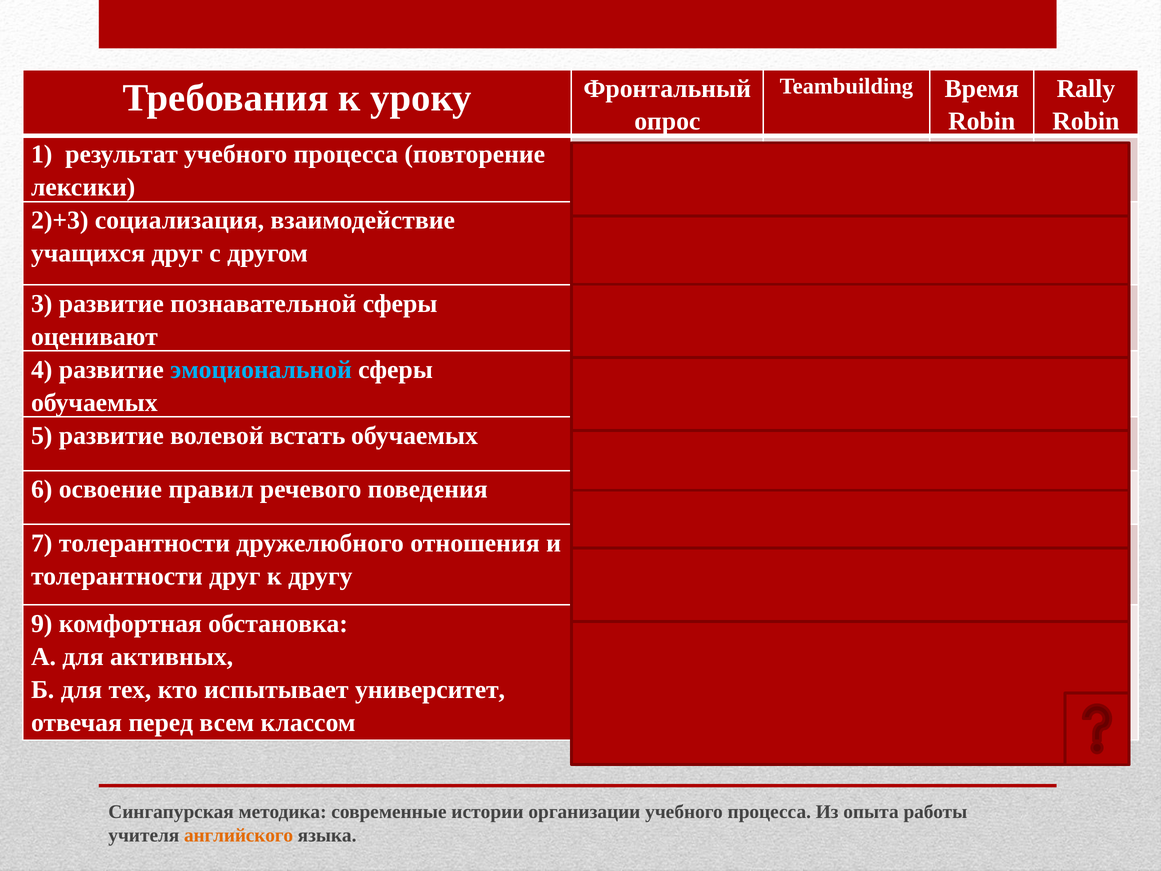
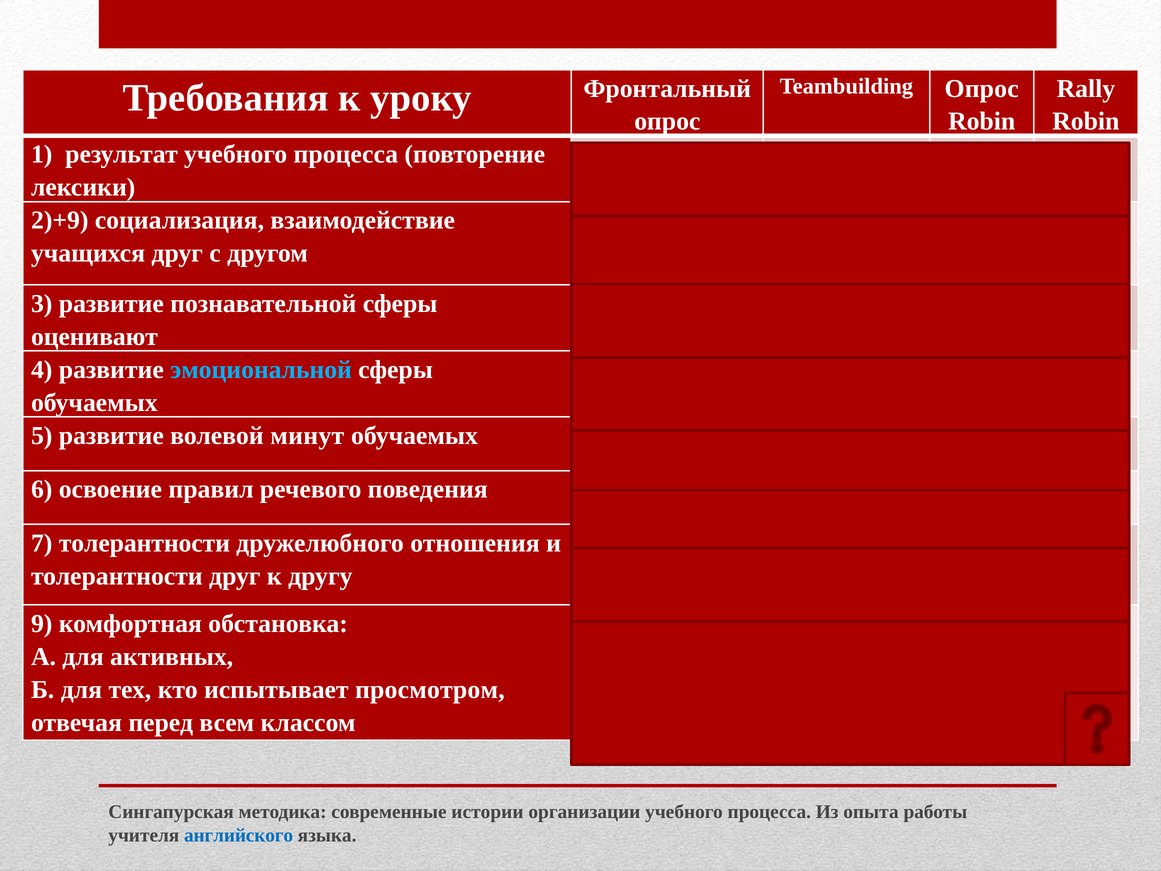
Teambuilding Время: Время -> Опрос (982, 88)
2)+3: 2)+3 -> 2)+9 (60, 220)
встать: встать -> минут (307, 436)
университет: университет -> просмотром (430, 689)
английского colour: orange -> blue (239, 835)
